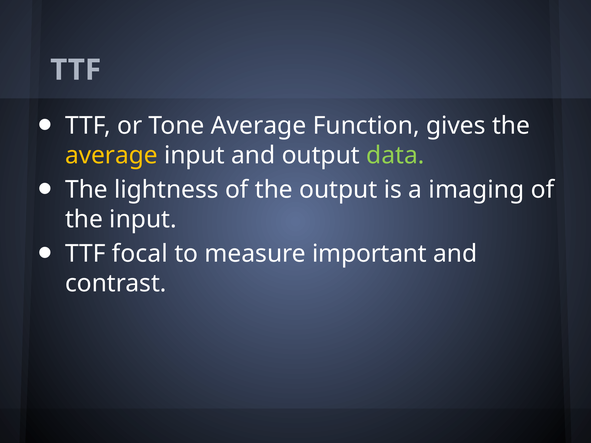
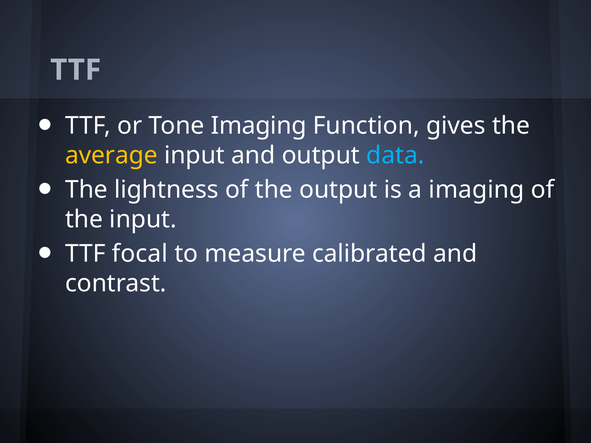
Tone Average: Average -> Imaging (259, 126)
data colour: light green -> light blue (395, 155)
important: important -> calibrated (369, 254)
